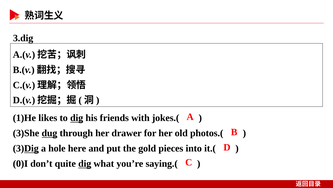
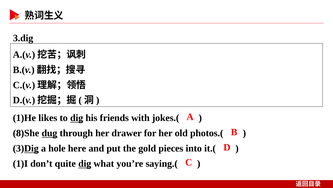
3)She: 3)She -> 8)She (26, 133)
0)I: 0)I -> 1)I (20, 163)
